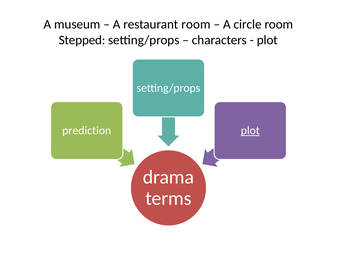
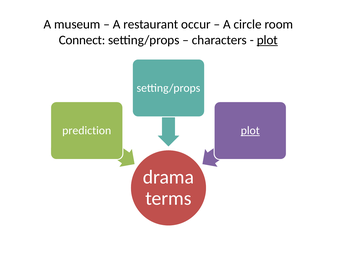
restaurant room: room -> occur (196, 24)
Stepped: Stepped -> Connect (82, 40)
plot underline: none -> present (267, 40)
